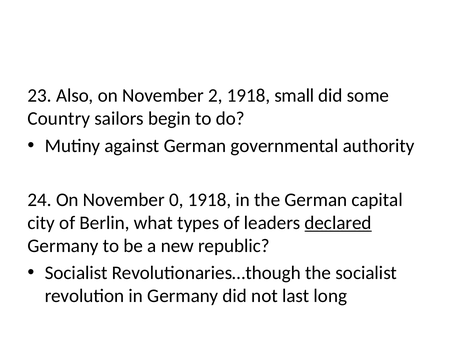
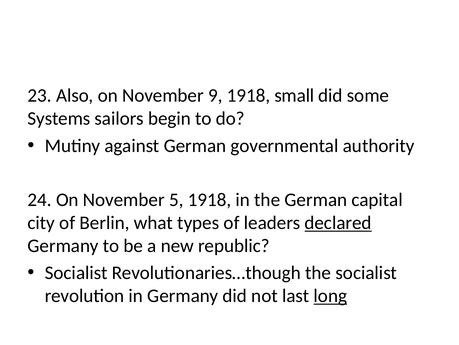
2: 2 -> 9 (215, 95)
Country: Country -> Systems (59, 118)
0: 0 -> 5 (176, 199)
long underline: none -> present (330, 295)
